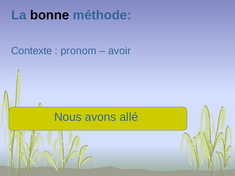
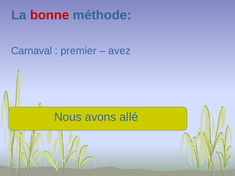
bonne colour: black -> red (50, 15)
Contexte: Contexte -> Carnaval (32, 51)
pronom: pronom -> premier (79, 51)
avoir: avoir -> avez (119, 51)
